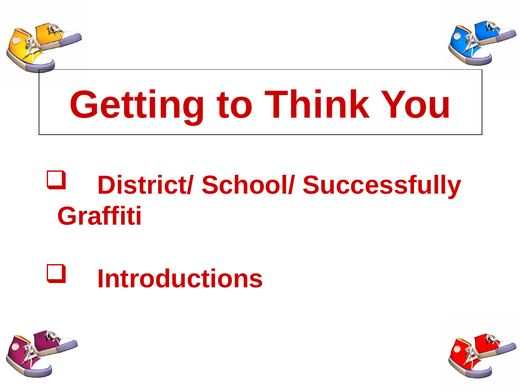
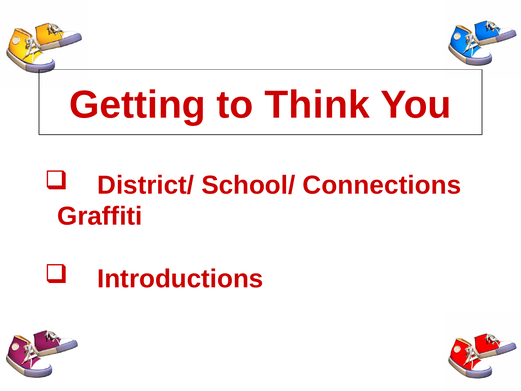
Successfully: Successfully -> Connections (382, 185)
